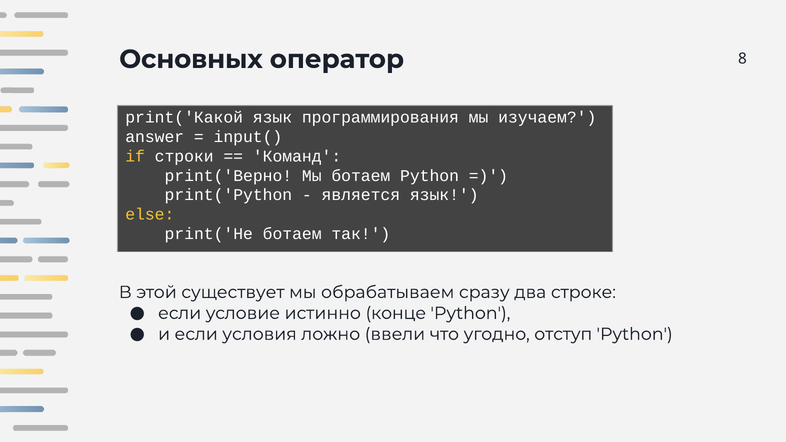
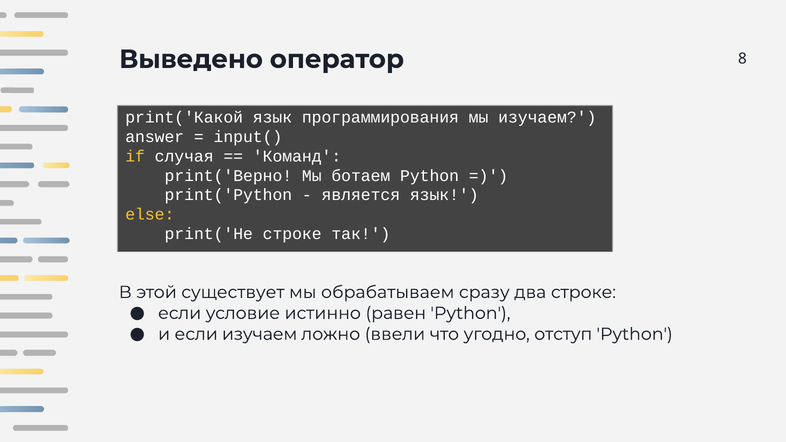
Основных: Основных -> Выведено (191, 59)
строки: строки -> случая (184, 156)
print('Не ботаем: ботаем -> строке (292, 234)
конце: конце -> равен (396, 313)
если условия: условия -> изучаем (260, 334)
